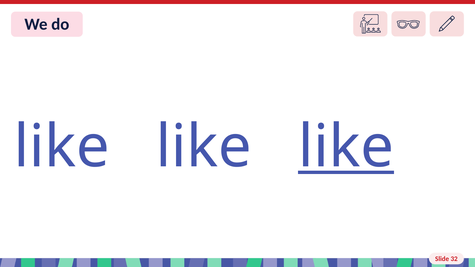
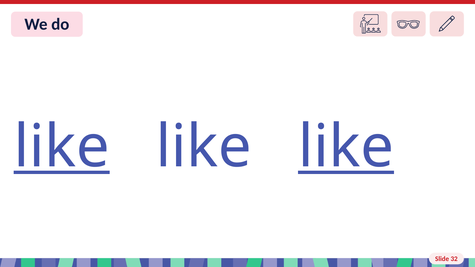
like underline: none -> present (62, 147)
